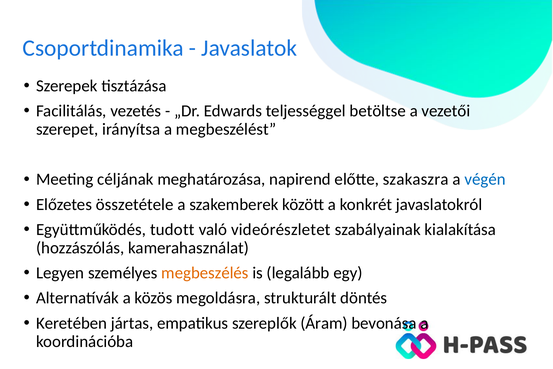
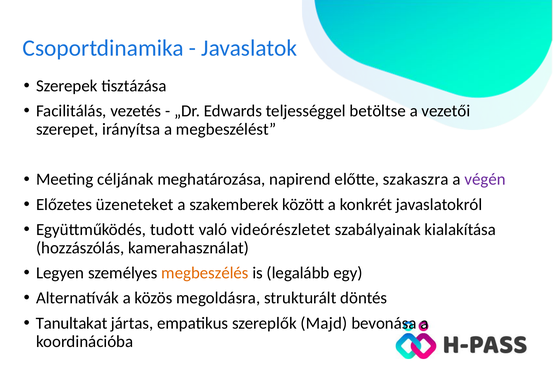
végén colour: blue -> purple (485, 179)
összetétele: összetétele -> üzeneteket (135, 204)
Keretében: Keretében -> Tanultakat (72, 323)
Áram: Áram -> Majd (324, 323)
